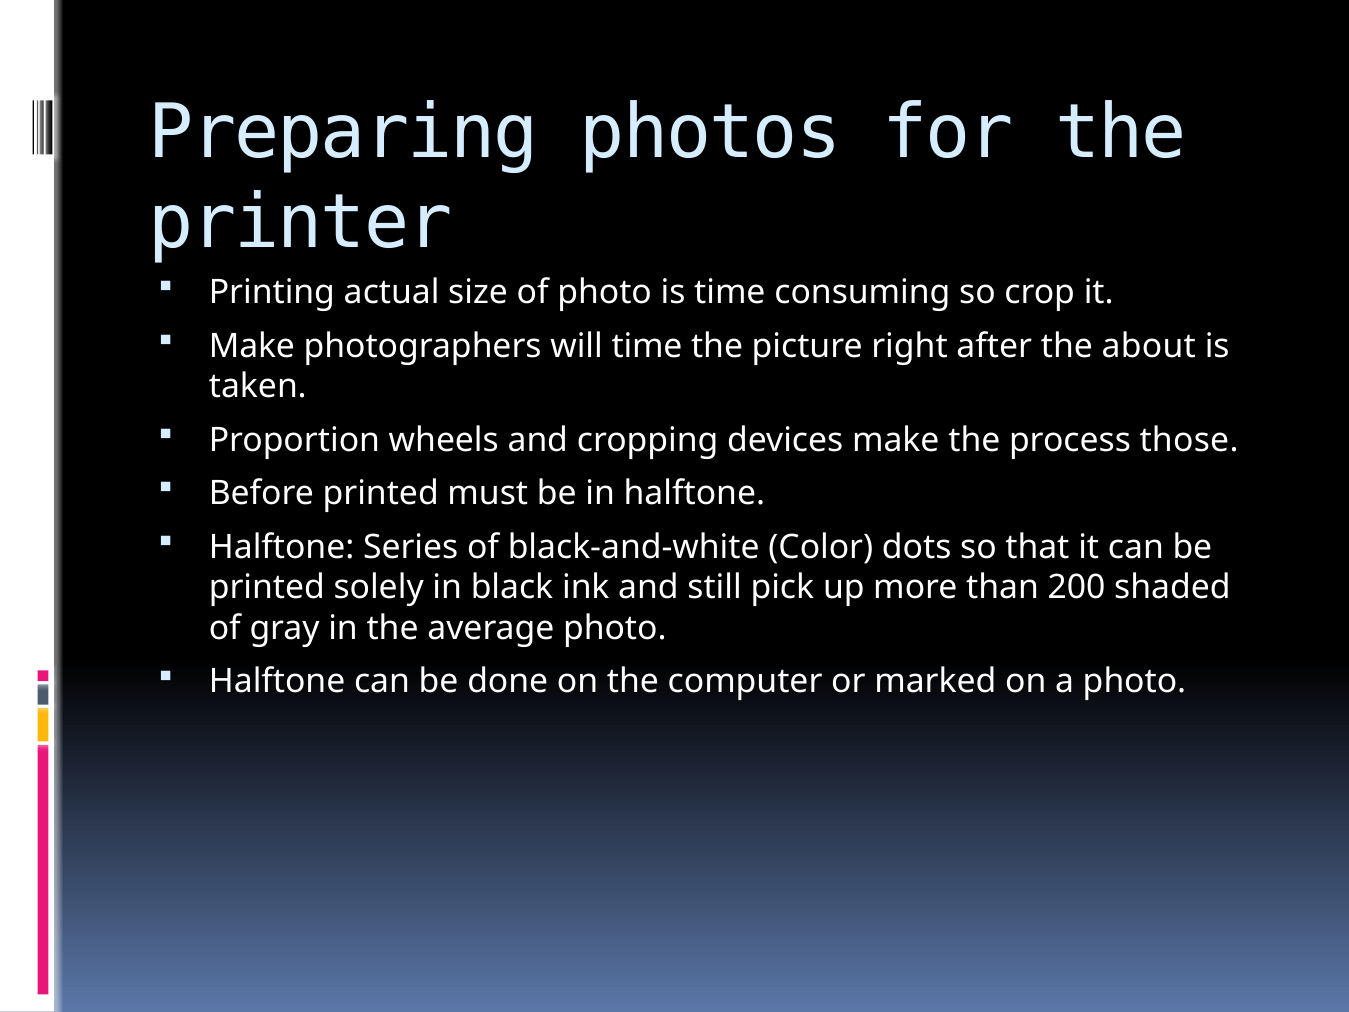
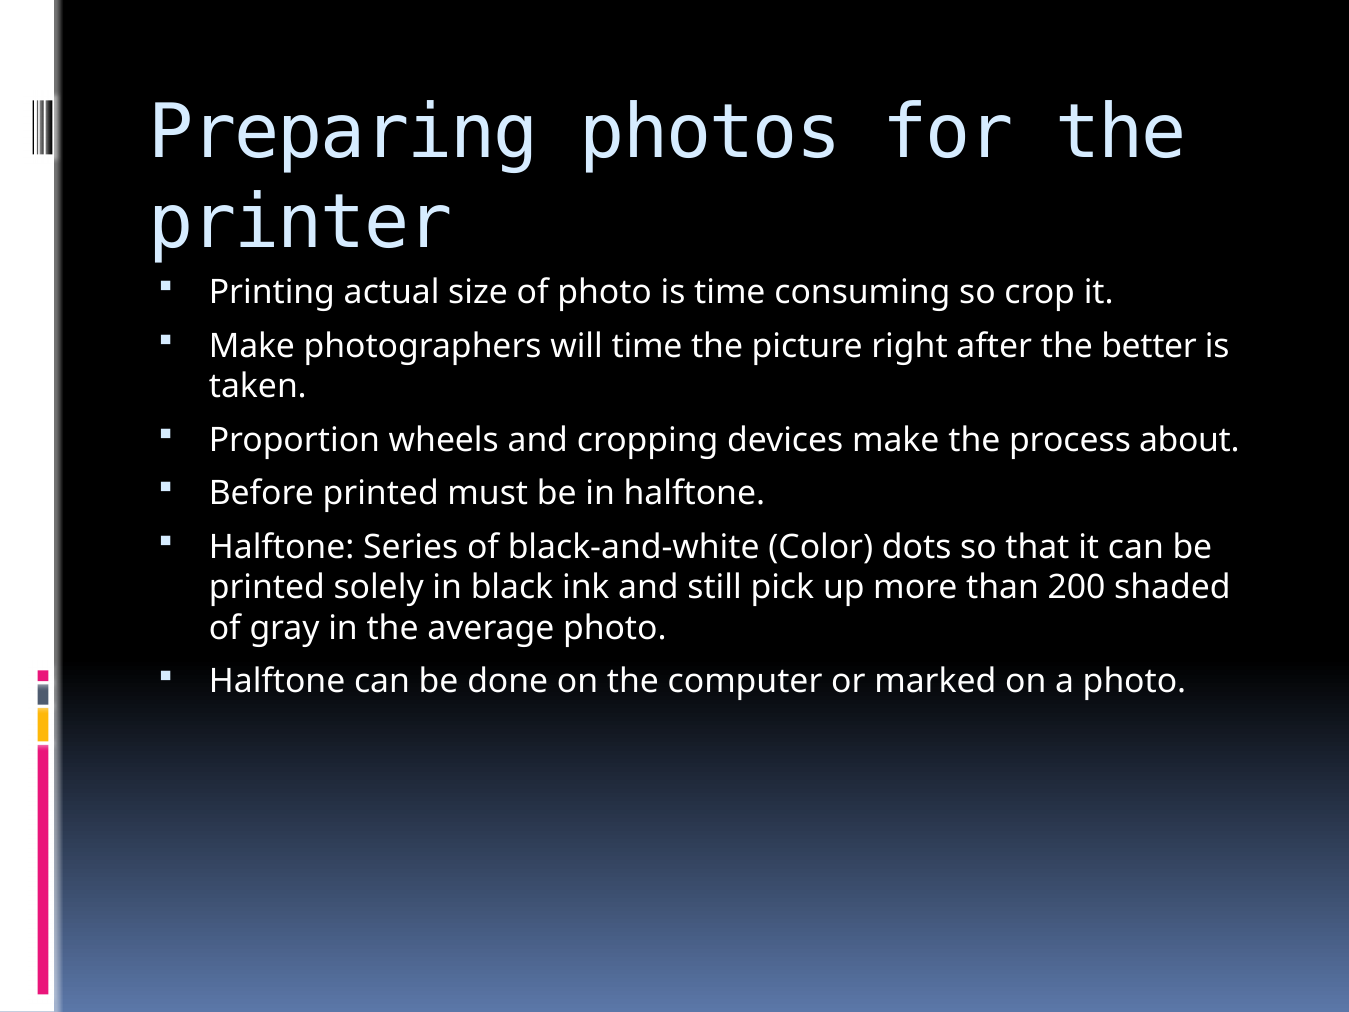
about: about -> better (1149, 346)
those: those -> about (1189, 440)
